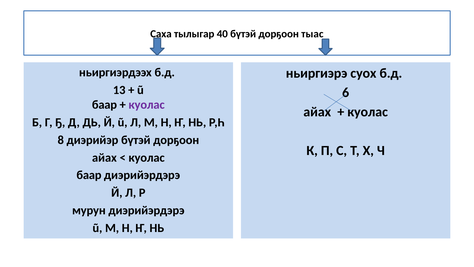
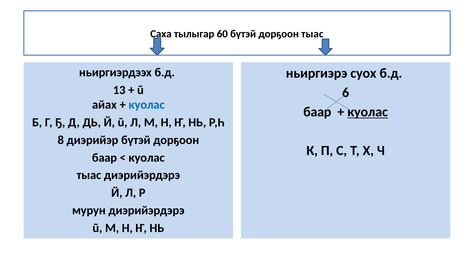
40: 40 -> 60 (222, 34)
баар: баар -> айах (104, 105)
куолас colour: purple -> blue (147, 105)
айах: айах -> баар (317, 112)
куолас underline: none -> present (368, 112)
айах: айах -> баар (104, 157)
баар: баар -> тыас (89, 175)
